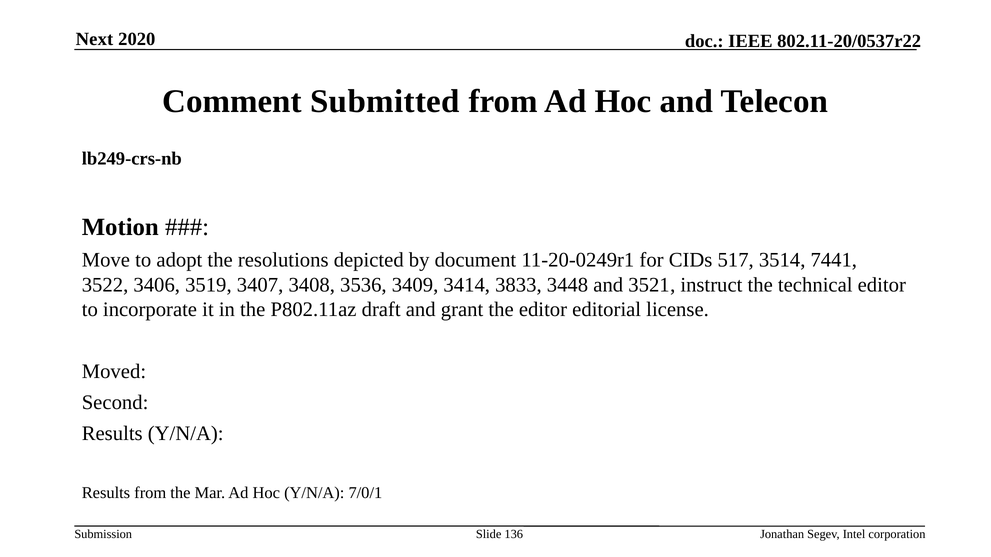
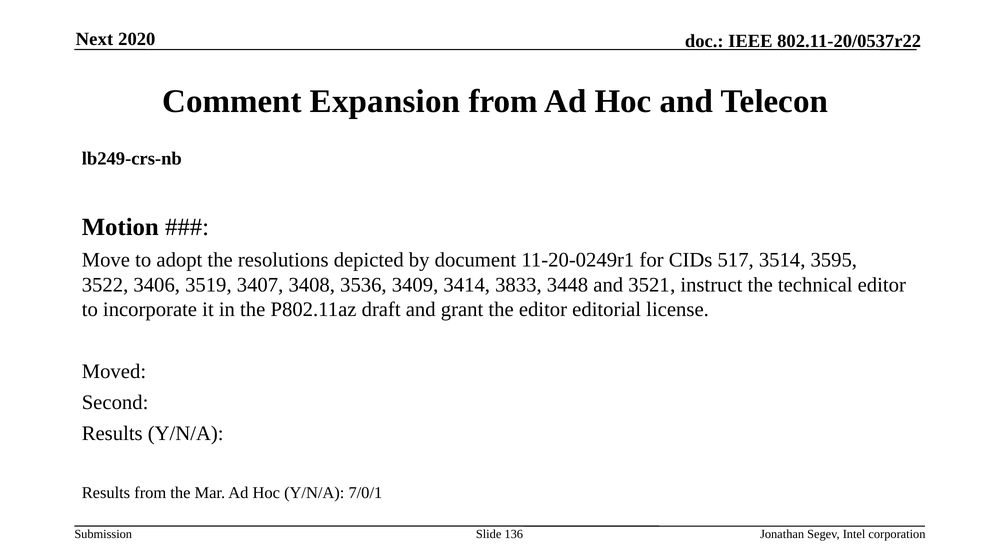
Submitted: Submitted -> Expansion (385, 101)
7441: 7441 -> 3595 (834, 260)
